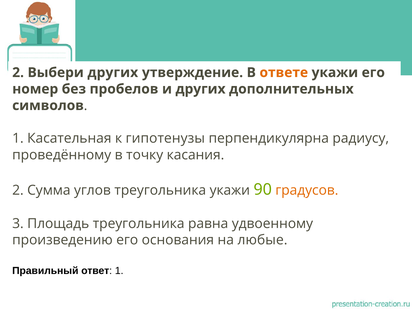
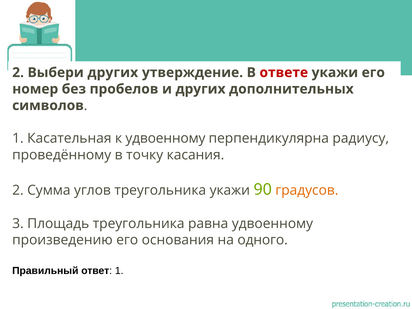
ответе colour: orange -> red (284, 73)
к гипотенузы: гипотенузы -> удвоенному (165, 138)
любые: любые -> одного (263, 240)
